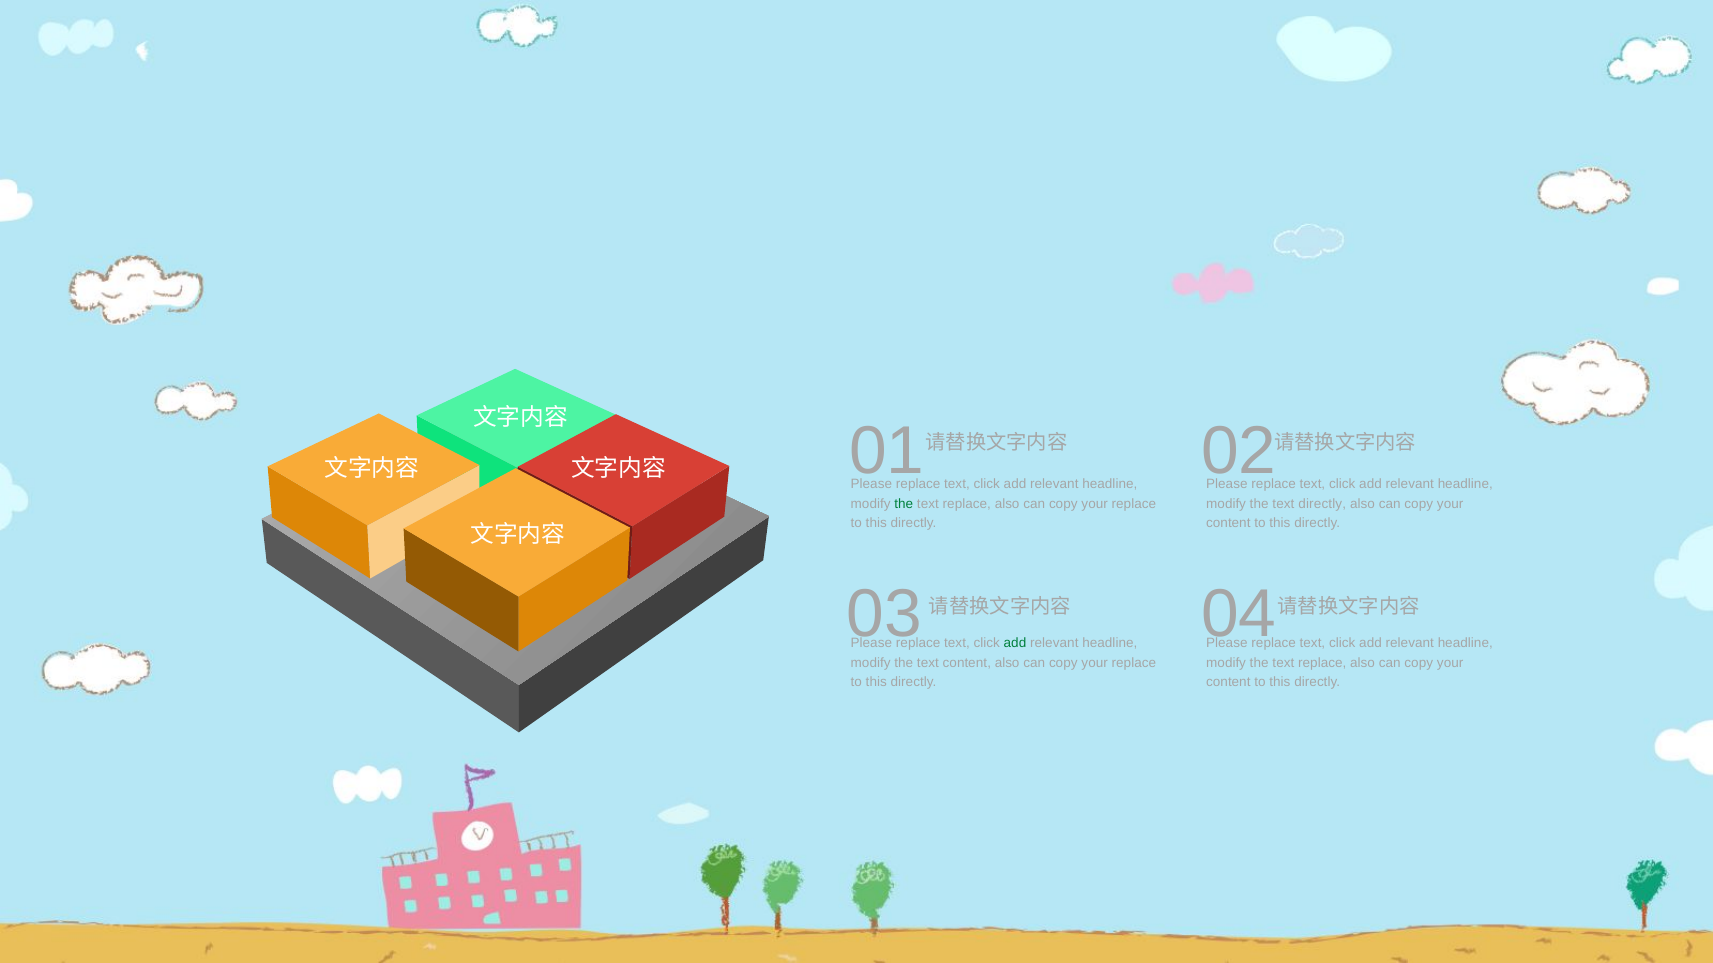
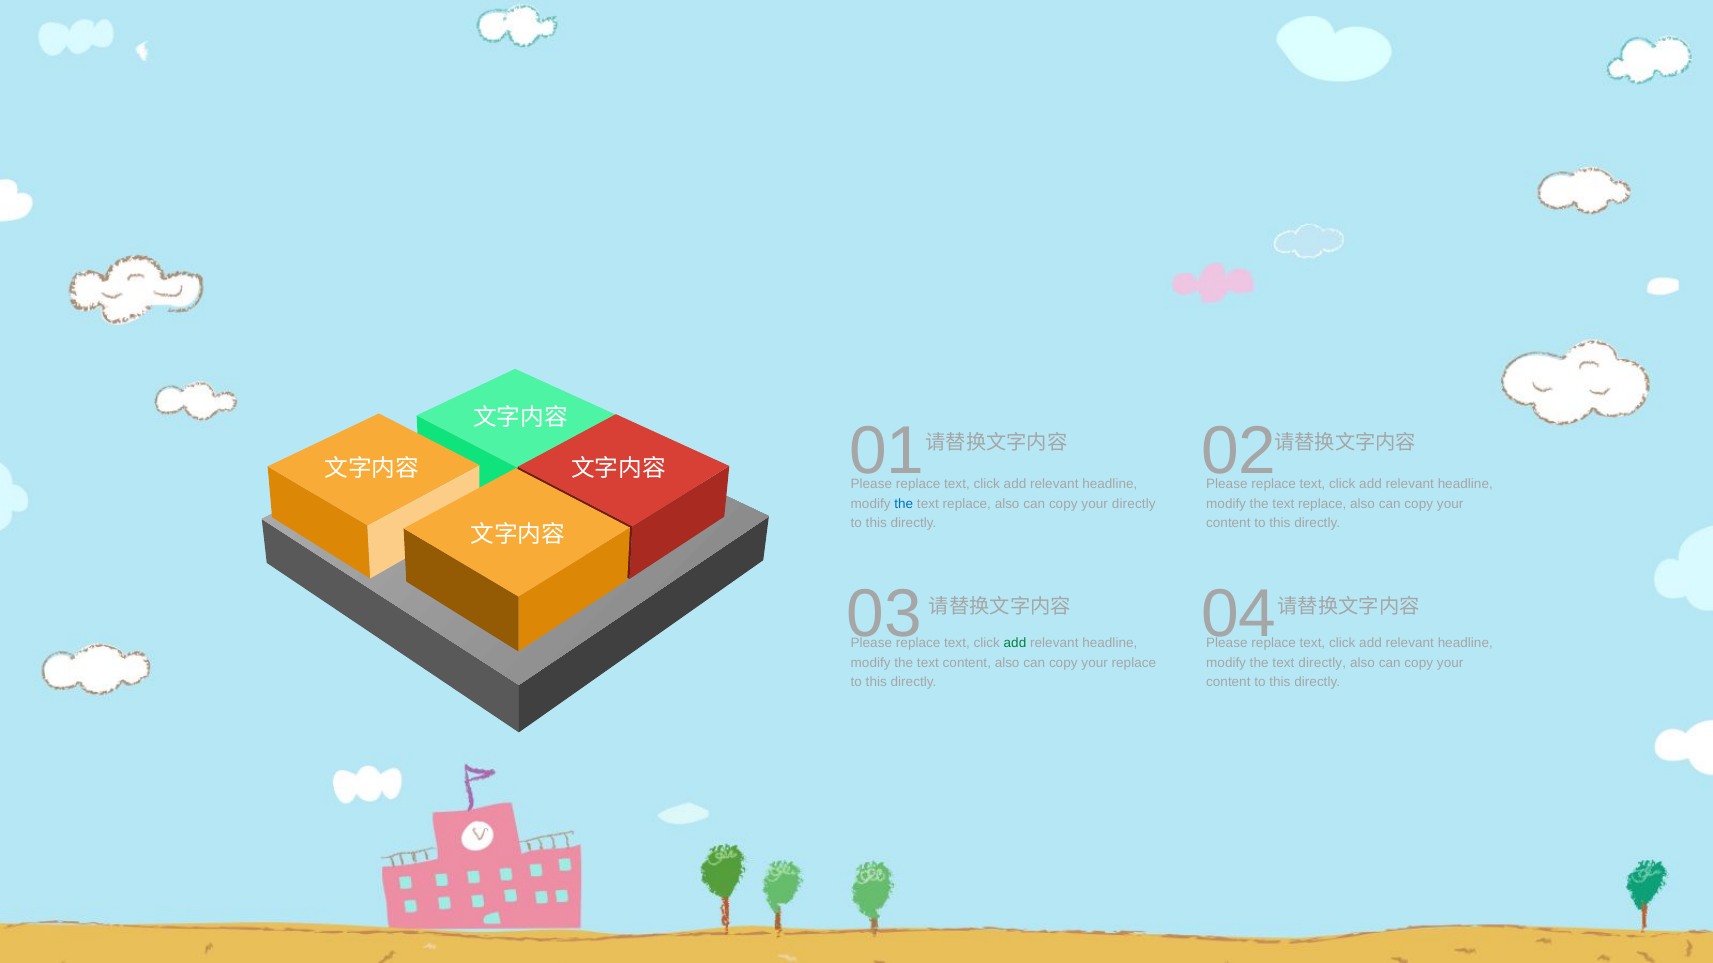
the colour: green -> blue (904, 504)
replace: replace -> directly (1134, 504)
directly: directly -> replace (1322, 504)
replace: replace -> directly (1322, 663)
